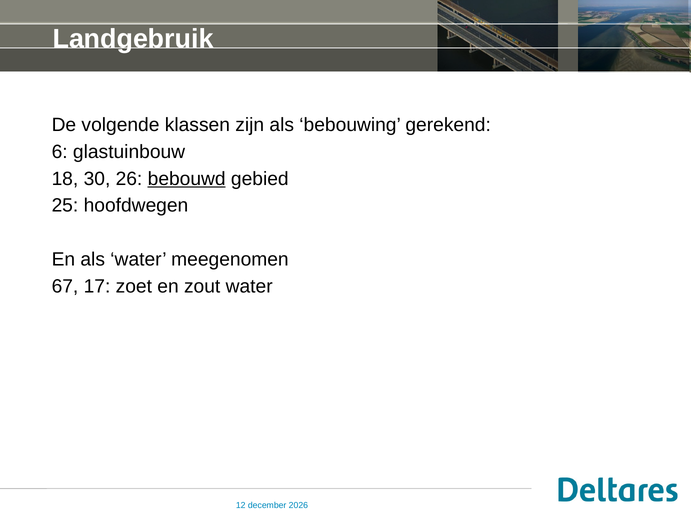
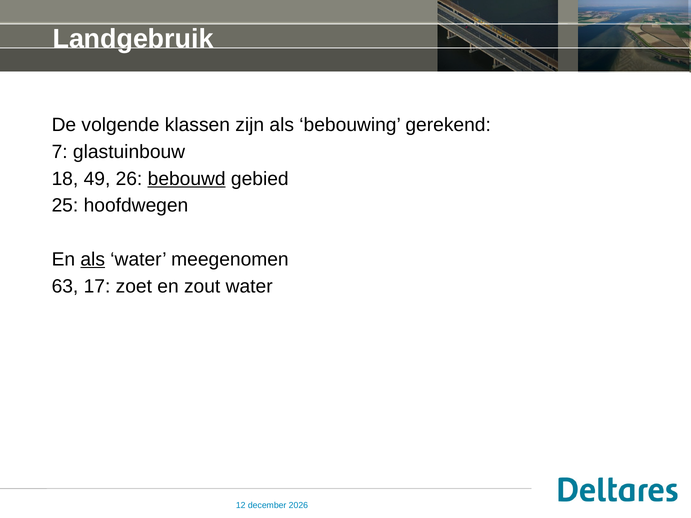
6: 6 -> 7 (60, 152)
30: 30 -> 49 (97, 179)
als underline: none -> present (93, 259)
67: 67 -> 63 (65, 286)
